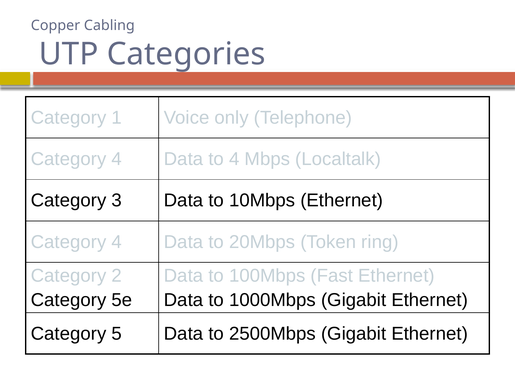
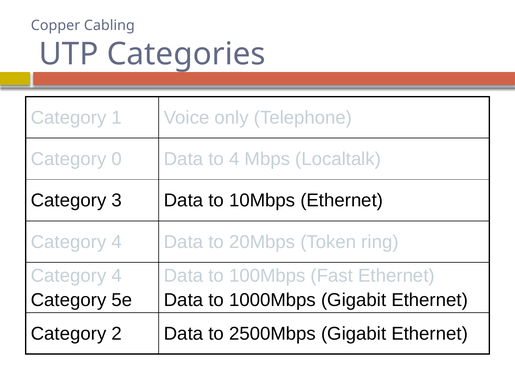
4: 4 -> 0 (117, 159)
2: 2 -> 4 (117, 276)
5: 5 -> 2 (117, 334)
